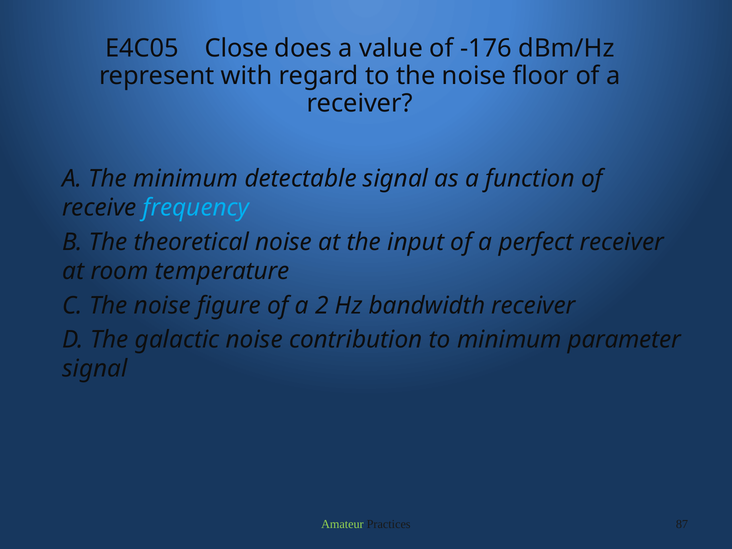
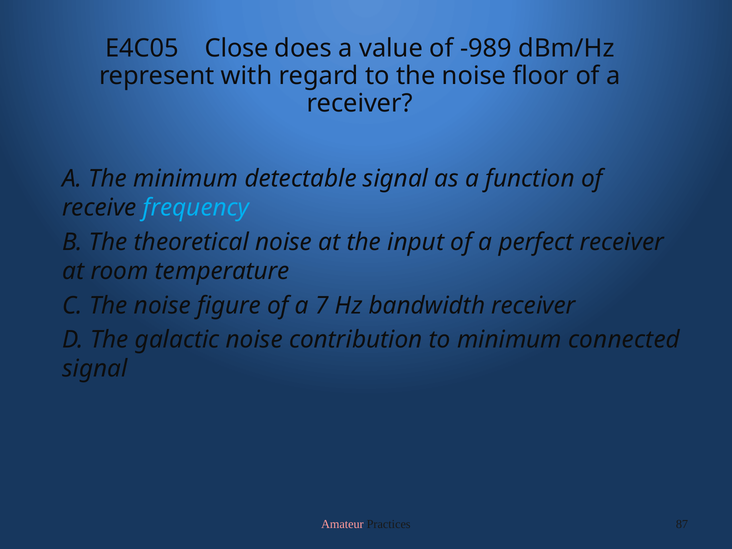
-176: -176 -> -989 (486, 48)
2: 2 -> 7 (322, 305)
parameter: parameter -> connected (624, 340)
Amateur colour: light green -> pink (342, 524)
